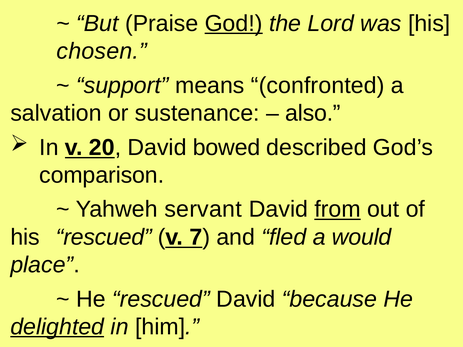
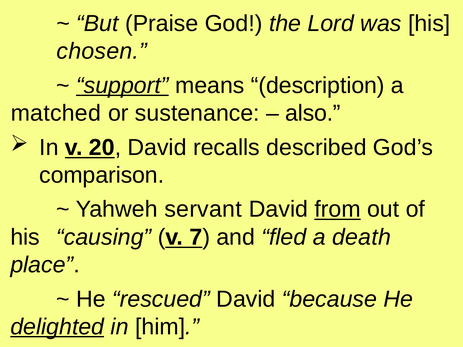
God underline: present -> none (234, 24)
support underline: none -> present (122, 86)
confronted: confronted -> description (318, 86)
salvation: salvation -> matched (56, 113)
bowed: bowed -> recalls (226, 148)
his rescued: rescued -> causing (104, 237)
would: would -> death (362, 237)
